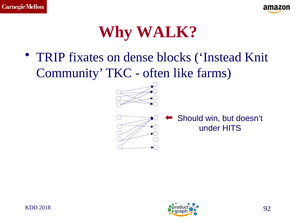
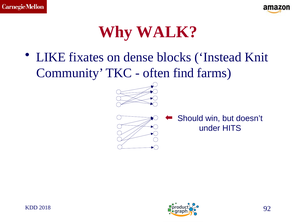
TRIP: TRIP -> LIKE (51, 57)
like: like -> find (183, 73)
